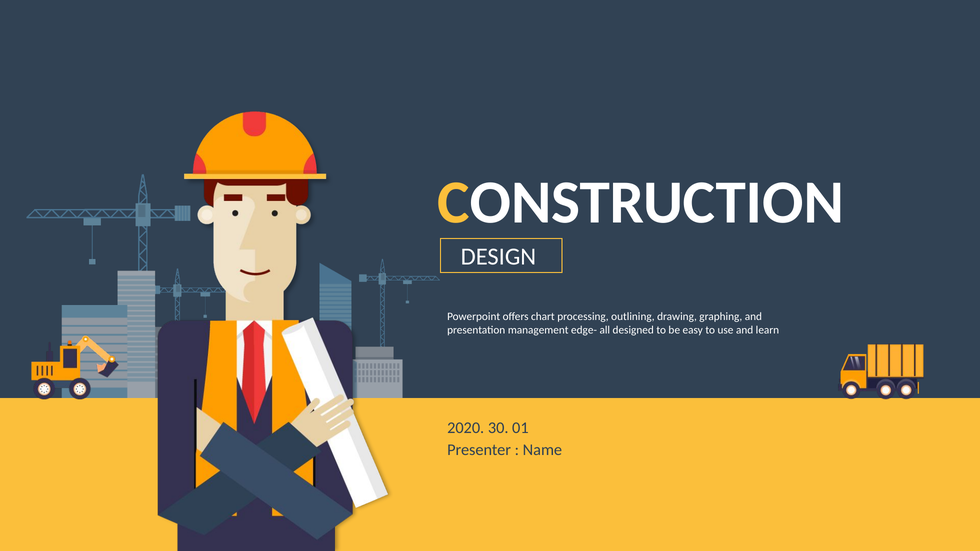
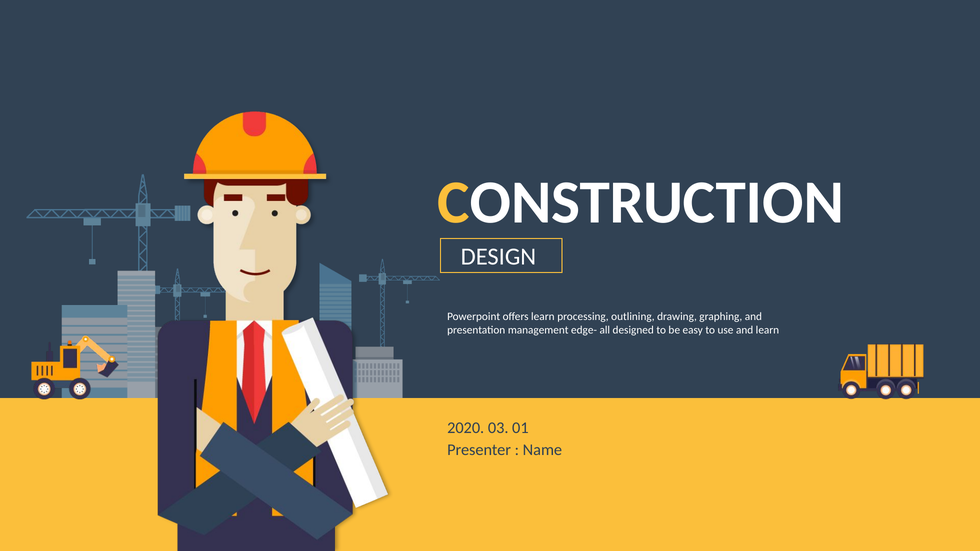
offers chart: chart -> learn (543, 317)
30: 30 -> 03 (498, 428)
